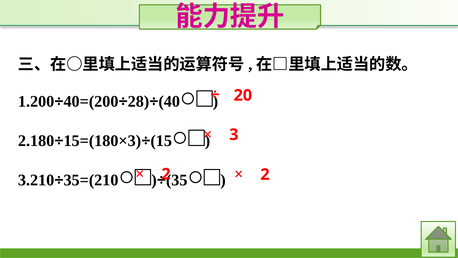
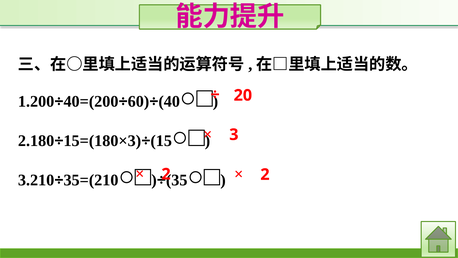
28: 28 -> 60 (138, 101)
